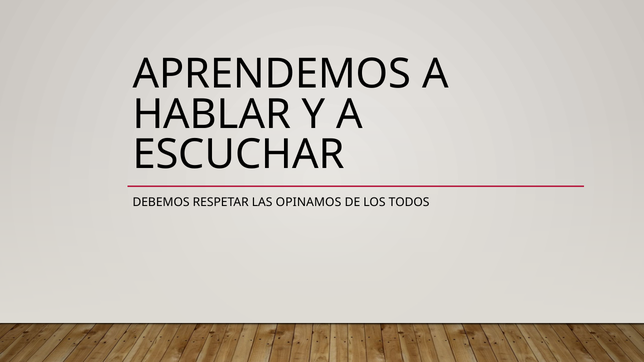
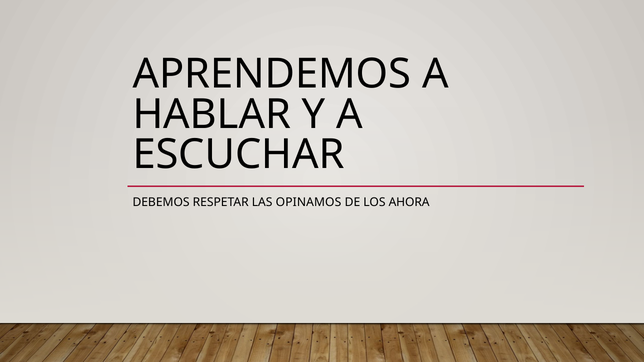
TODOS: TODOS -> AHORA (409, 202)
